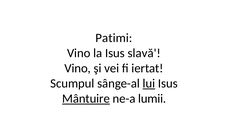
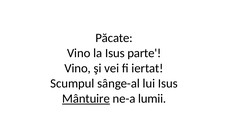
Patimi: Patimi -> Păcate (114, 38)
slavă: slavă -> parte (144, 53)
lui underline: present -> none (149, 84)
